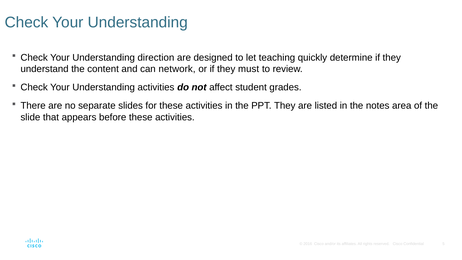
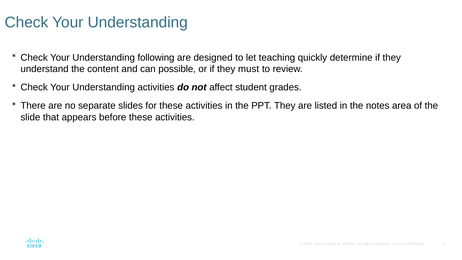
direction: direction -> following (156, 58)
network: network -> possible (177, 69)
